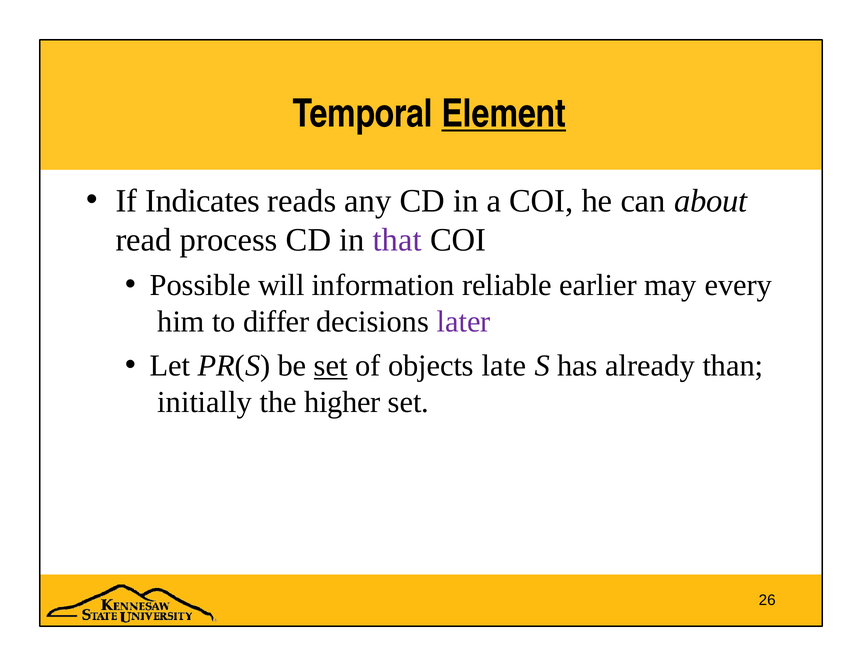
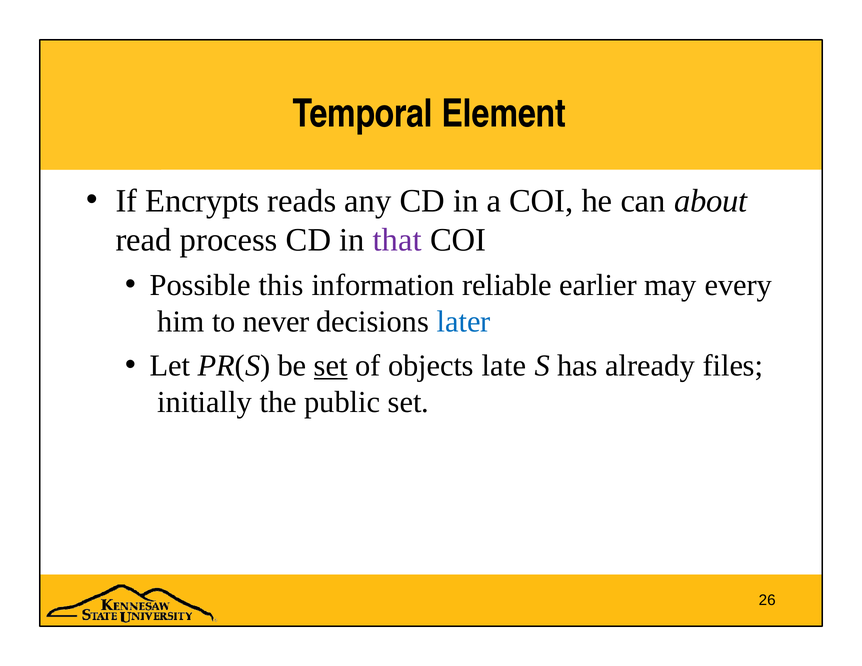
Element underline: present -> none (504, 114)
Indicates: Indicates -> Encrypts (203, 201)
will: will -> this (281, 285)
differ: differ -> never (276, 322)
later colour: purple -> blue (464, 322)
than: than -> files (733, 366)
higher: higher -> public (342, 402)
